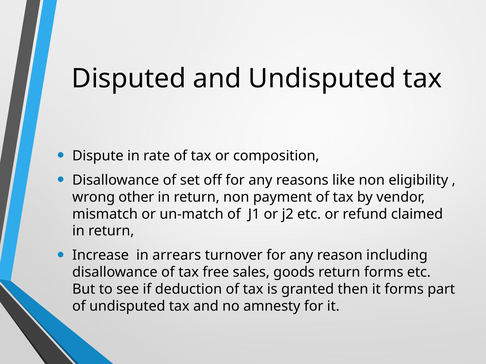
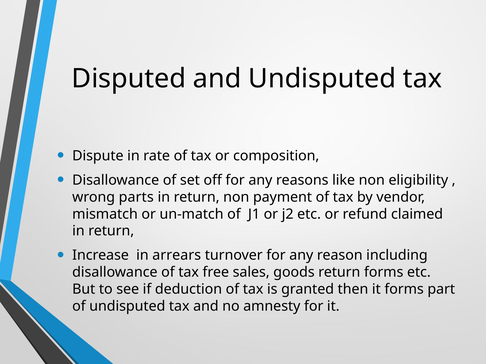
other: other -> parts (136, 197)
